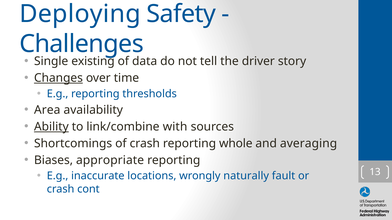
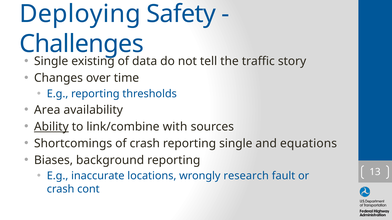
driver: driver -> traffic (258, 61)
Changes underline: present -> none (58, 78)
reporting whole: whole -> single (236, 144)
averaging: averaging -> equations (309, 144)
appropriate: appropriate -> background (110, 160)
naturally: naturally -> research (246, 176)
